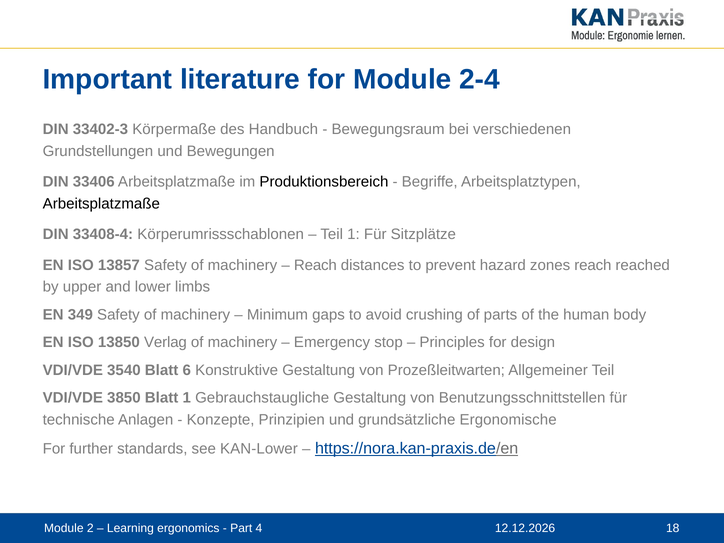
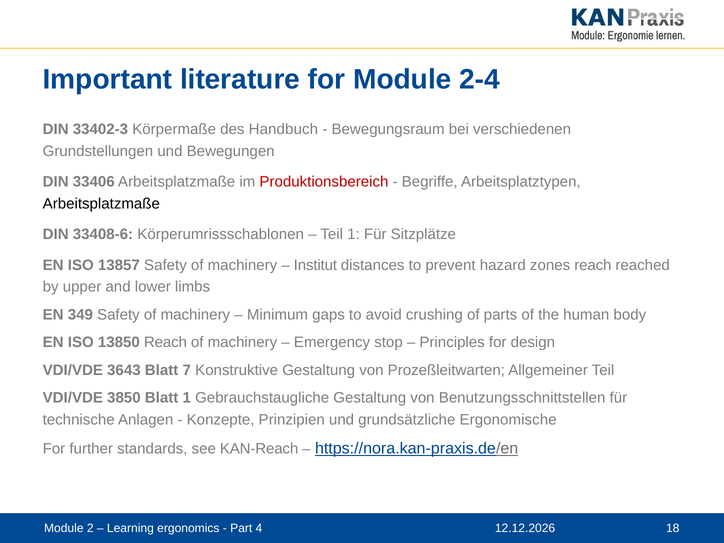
Produktionsbereich colour: black -> red (324, 182)
33408-4: 33408-4 -> 33408-6 (103, 234)
Reach: Reach -> Institut (315, 265)
13850 Verlag: Verlag -> Reach (165, 342)
3540: 3540 -> 3643 (124, 370)
6: 6 -> 7 (187, 370)
KAN-Lower: KAN-Lower -> KAN-Reach (259, 449)
